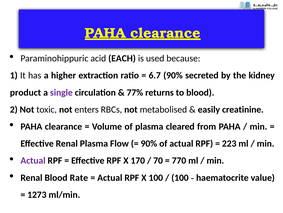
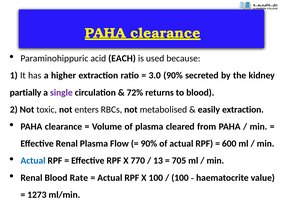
6.7: 6.7 -> 3.0 (155, 75)
product: product -> partially (26, 92)
77%: 77% -> 72% (135, 92)
easily creatinine: creatinine -> extraction (243, 109)
223: 223 -> 600 (229, 143)
Actual colour: purple -> blue (33, 160)
170: 170 -> 770 (138, 160)
70: 70 -> 13 (158, 160)
770: 770 -> 705 (179, 160)
